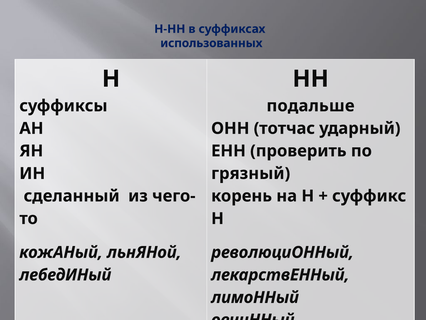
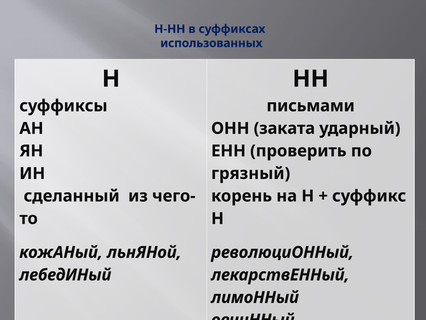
подальше: подальше -> письмами (311, 106)
тотчас: тотчас -> заката (284, 128)
